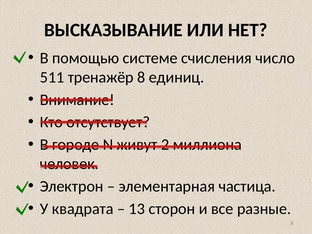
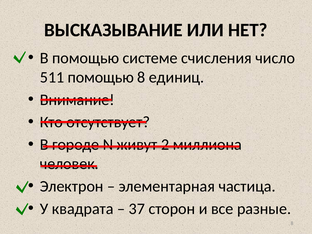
511 тренажёр: тренажёр -> помощью (101, 77)
13: 13 -> 37 (137, 209)
